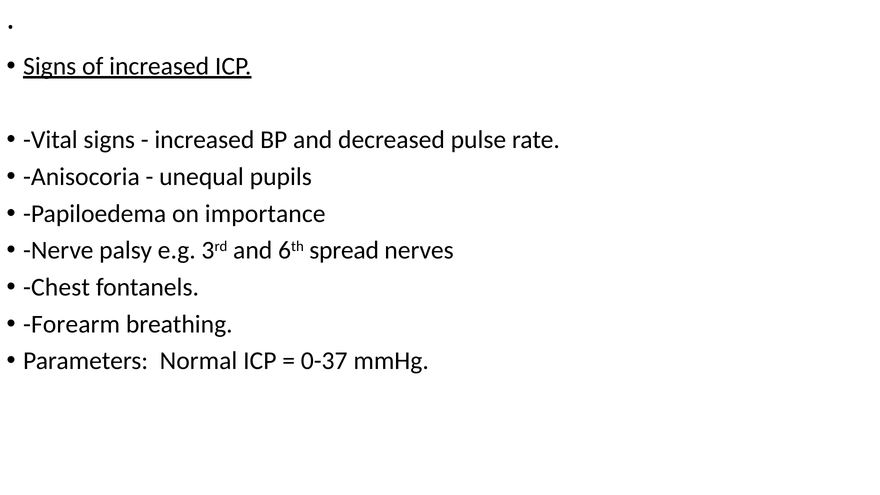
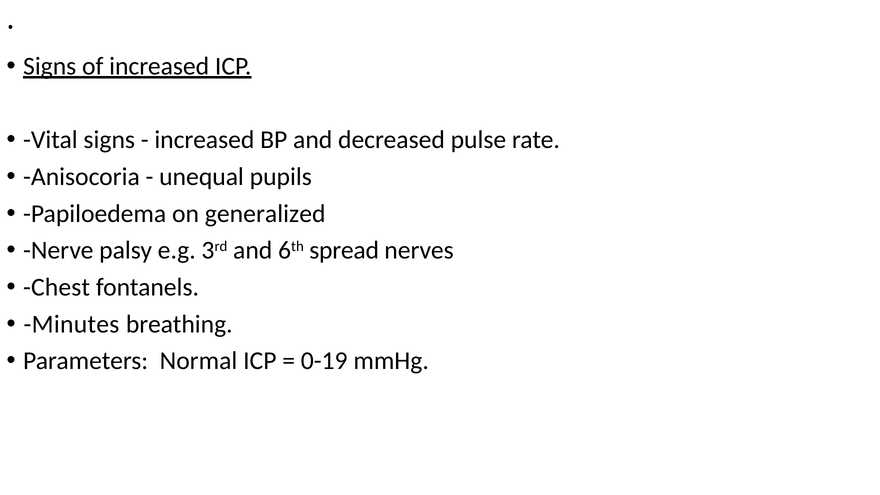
importance: importance -> generalized (265, 214)
Forearm: Forearm -> Minutes (72, 324)
0-37: 0-37 -> 0-19 (324, 361)
